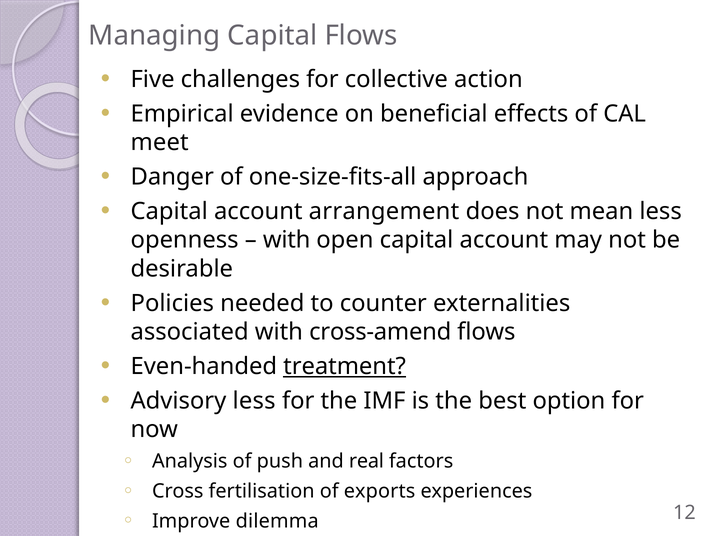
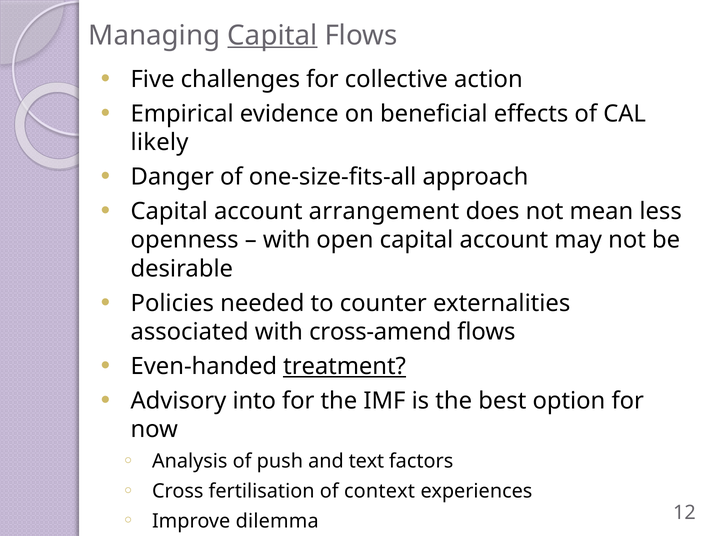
Capital underline: none -> present (272, 35)
meet: meet -> likely (160, 142)
Advisory less: less -> into (254, 401)
real: real -> text (366, 461)
exports: exports -> context (380, 491)
